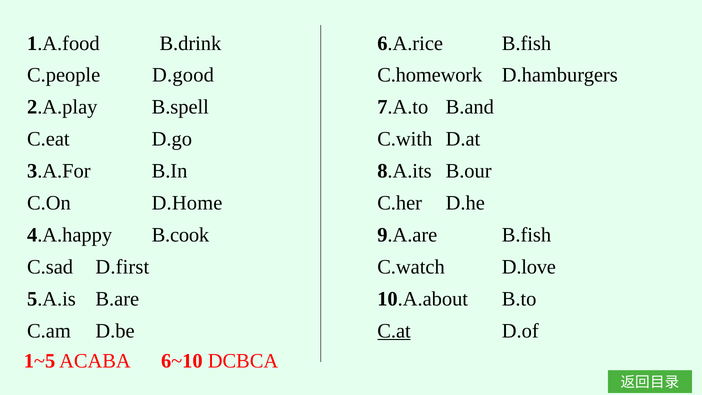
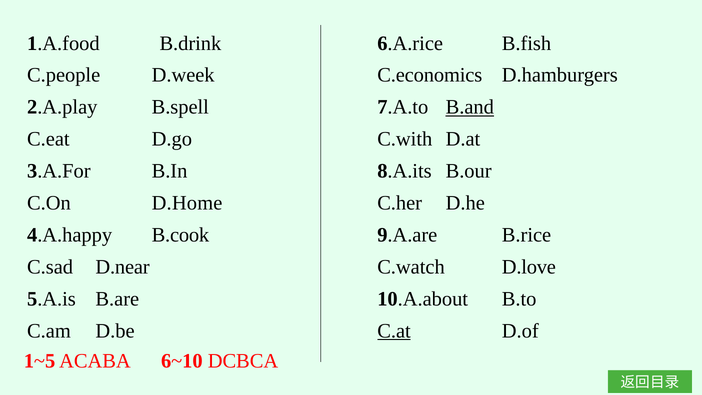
D.good: D.good -> D.week (183, 75)
C.homework: C.homework -> C.economics (430, 75)
B.and underline: none -> present (470, 107)
9.A.are B.fish: B.fish -> B.rice (527, 235)
D.first: D.first -> D.near (123, 267)
